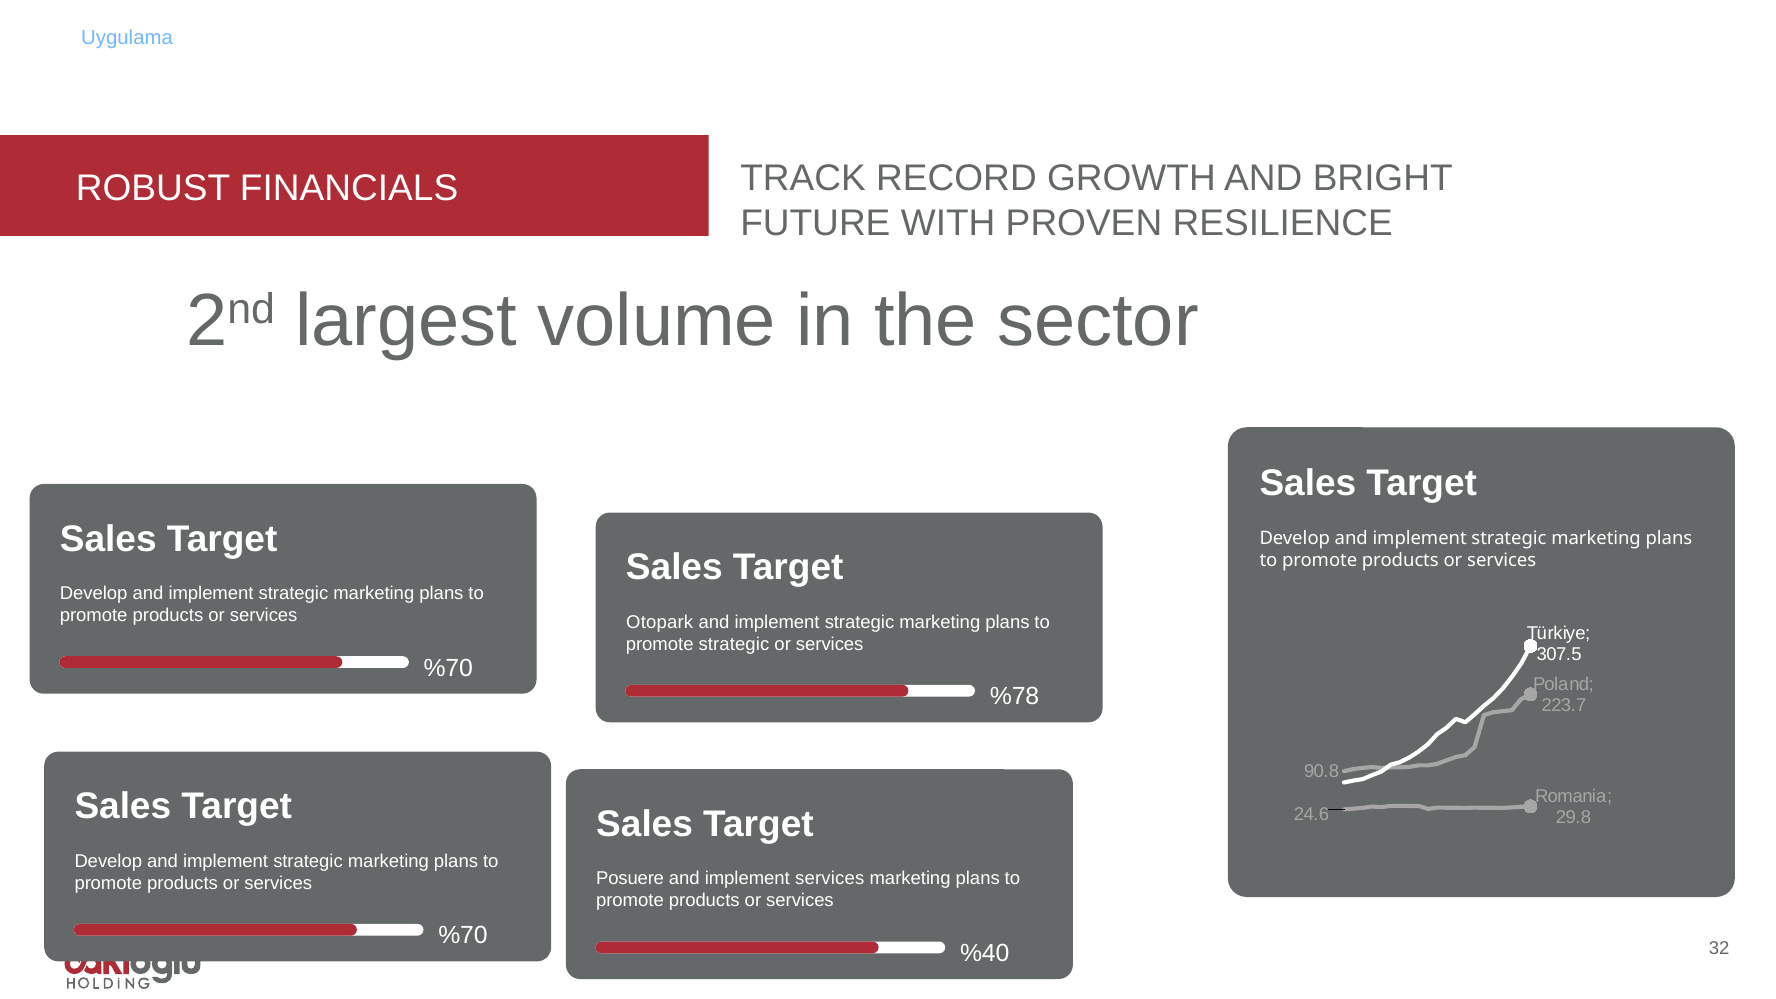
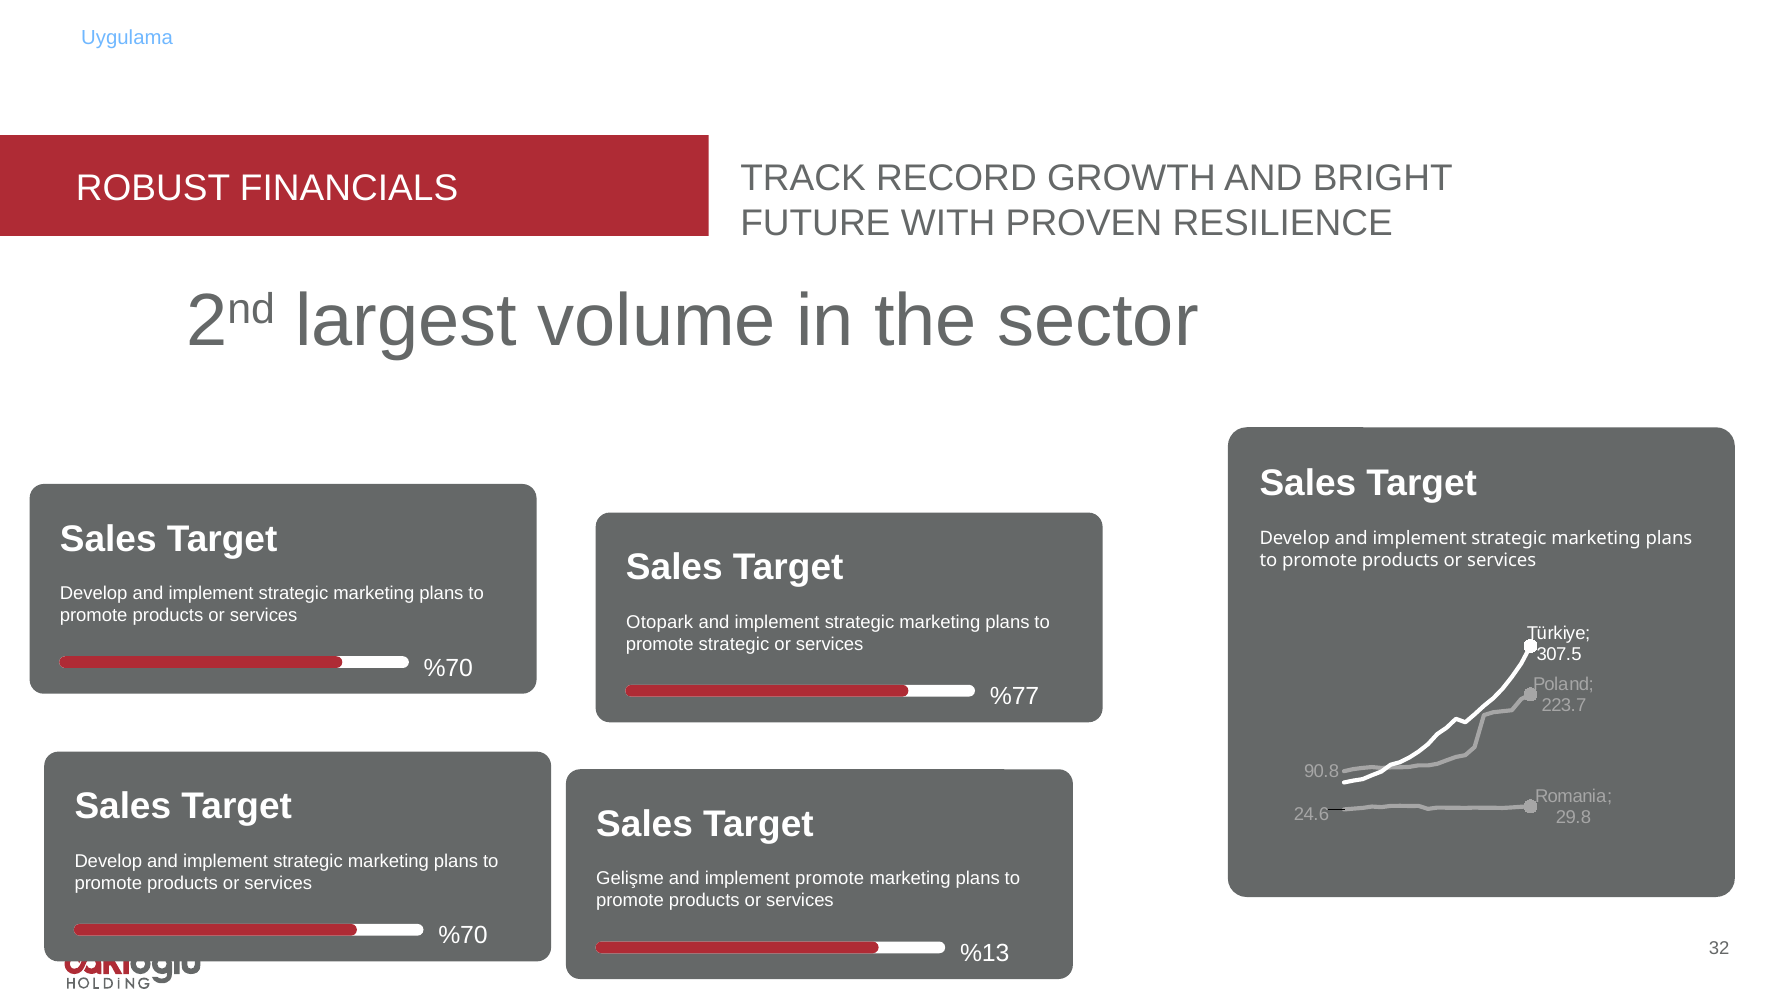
%78: %78 -> %77 (1015, 697)
Posuere: Posuere -> Gelişme (630, 879)
implement services: services -> promote (830, 879)
%40: %40 -> %13 (985, 953)
